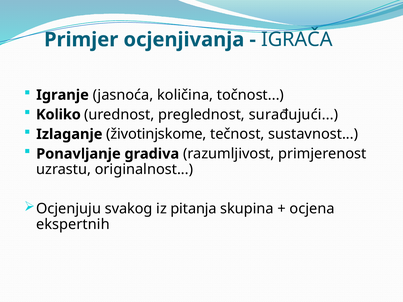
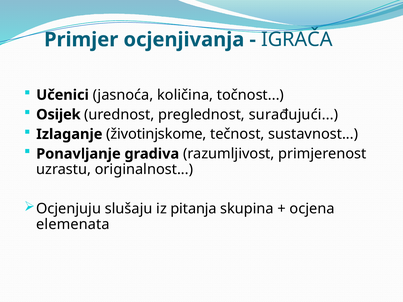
Igranje: Igranje -> Učenici (63, 95)
Koliko: Koliko -> Osijek (58, 115)
svakog: svakog -> slušaju (129, 209)
ekspertnih: ekspertnih -> elemenata (73, 225)
